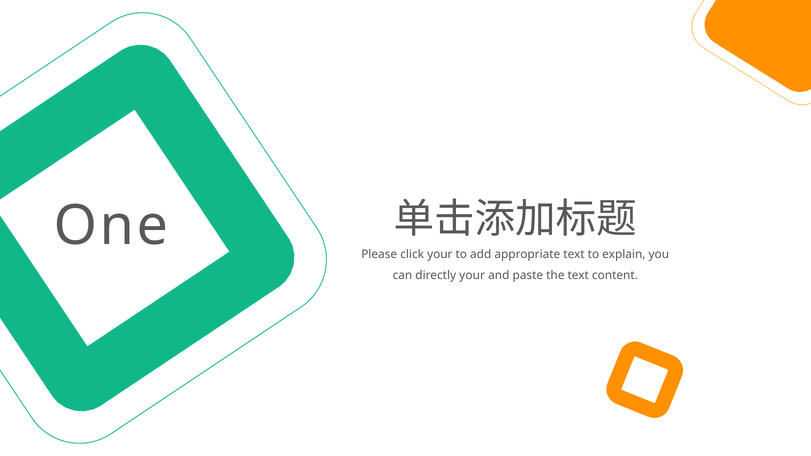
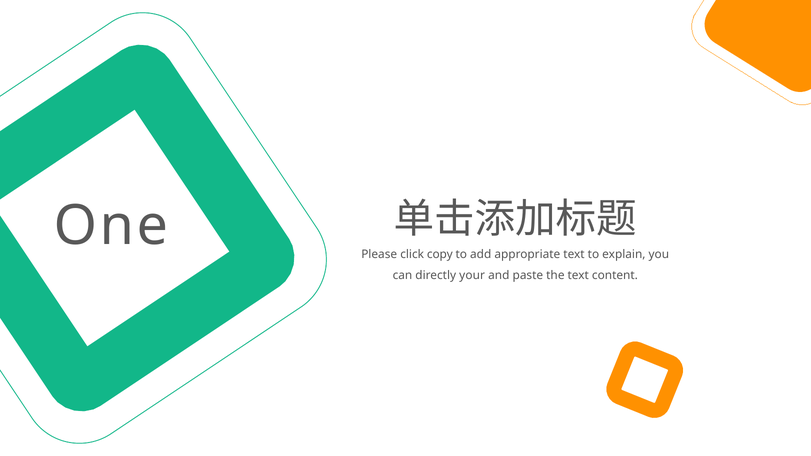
click your: your -> copy (440, 254)
